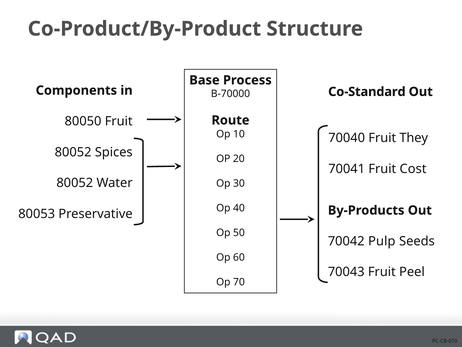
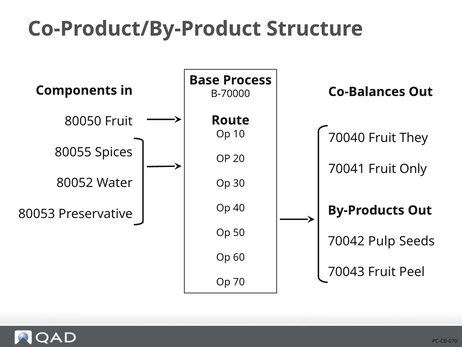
Co-Standard: Co-Standard -> Co-Balances (367, 92)
80052: 80052 -> 80055 (73, 152)
Cost: Cost -> Only (413, 169)
